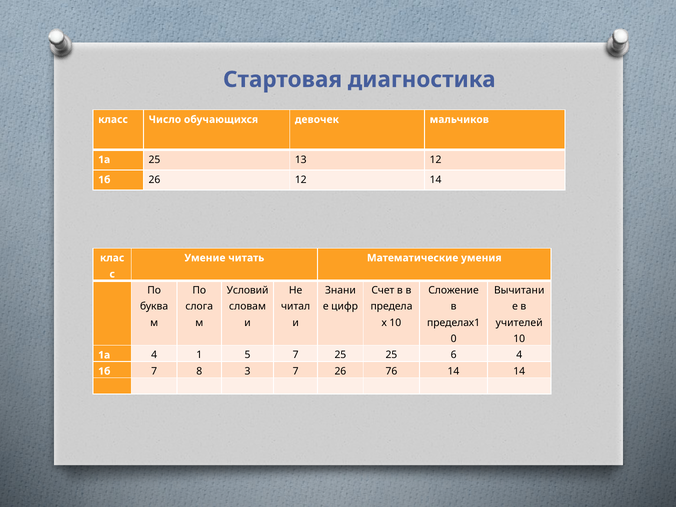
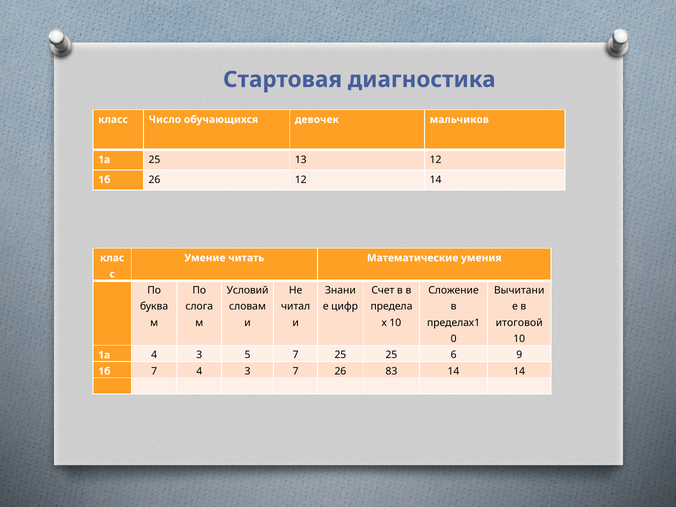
учителей: учителей -> итоговой (519, 323)
1: 1 -> 3 (199, 355)
6 4: 4 -> 9 (519, 355)
7 8: 8 -> 4 (199, 371)
76: 76 -> 83 (391, 371)
